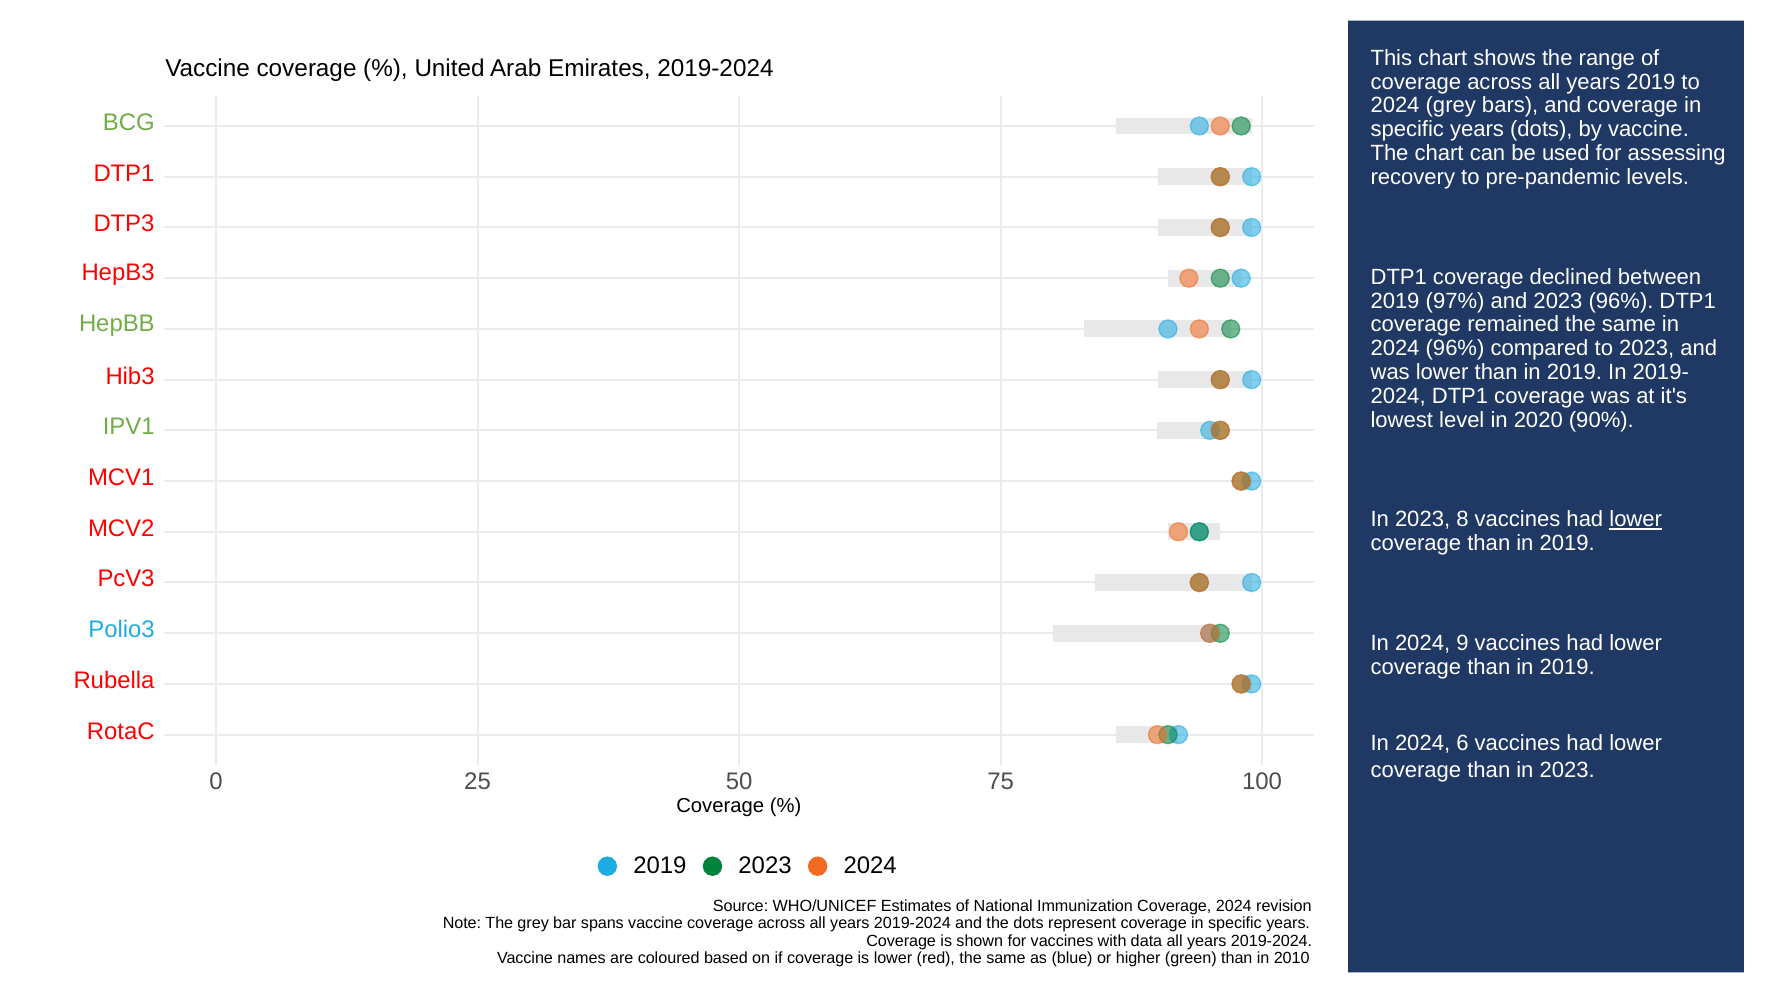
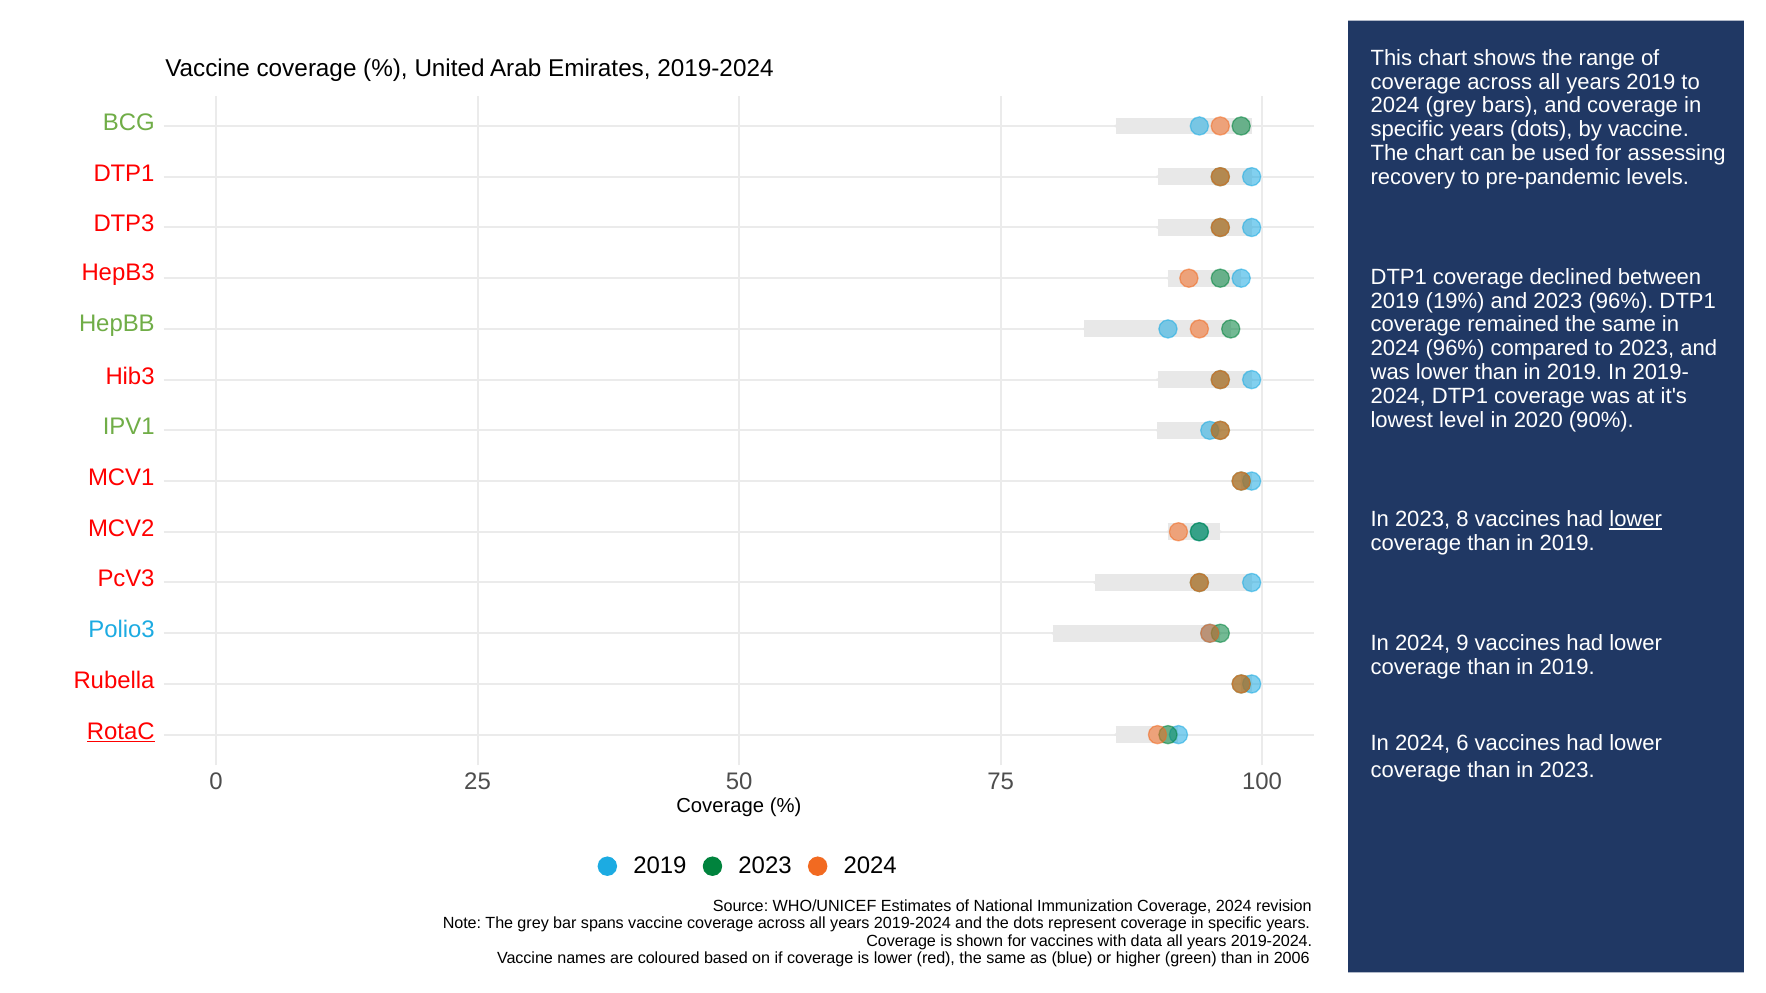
97%: 97% -> 19% (1455, 301)
RotaC underline: none -> present (121, 731)
2010: 2010 -> 2006 (1292, 959)
